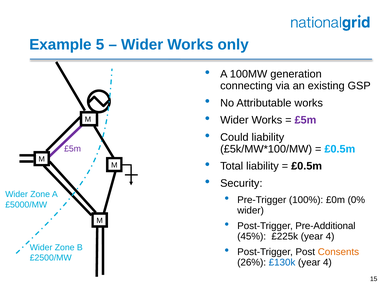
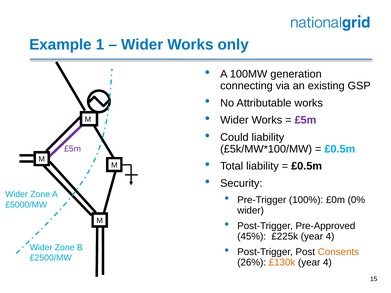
5: 5 -> 1 (100, 45)
Pre-Additional: Pre-Additional -> Pre-Approved (325, 226)
£130k colour: blue -> orange (282, 263)
